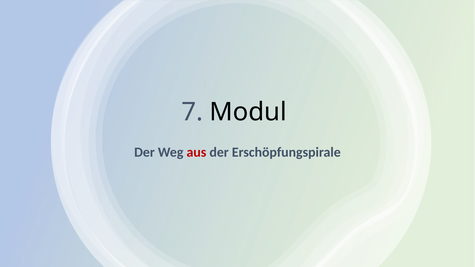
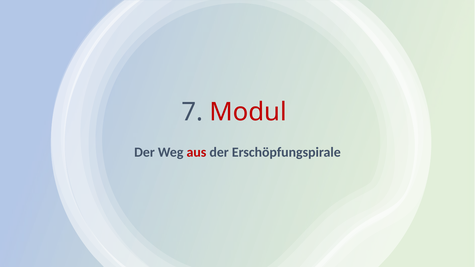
Modul colour: black -> red (248, 112)
